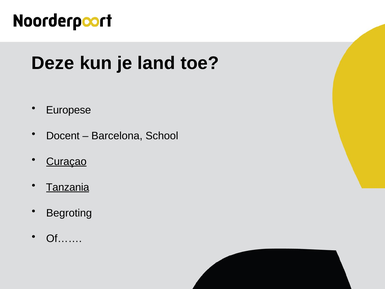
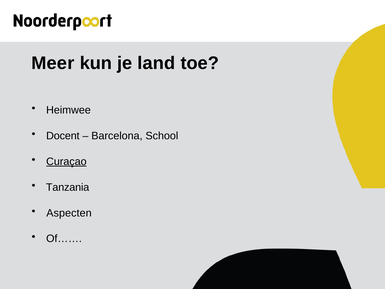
Deze: Deze -> Meer (53, 63)
Europese: Europese -> Heimwee (68, 110)
Tanzania underline: present -> none (68, 187)
Begroting: Begroting -> Aspecten (69, 213)
